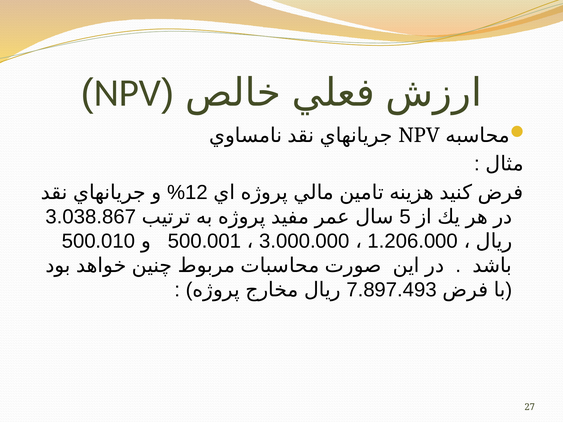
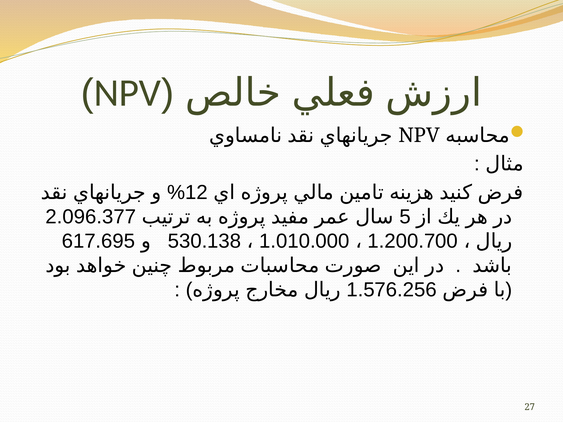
3.038.867: 3.038.867 -> 2.096.377 (91, 217)
500.010: 500.010 -> 617.695 (98, 241)
500.001: 500.001 -> 530.138 (205, 241)
3.000.000: 3.000.000 -> 1.010.000 (304, 241)
1.206.000: 1.206.000 -> 1.200.700 (413, 241)
7.897.493: 7.897.493 -> 1.576.256 (392, 290)
